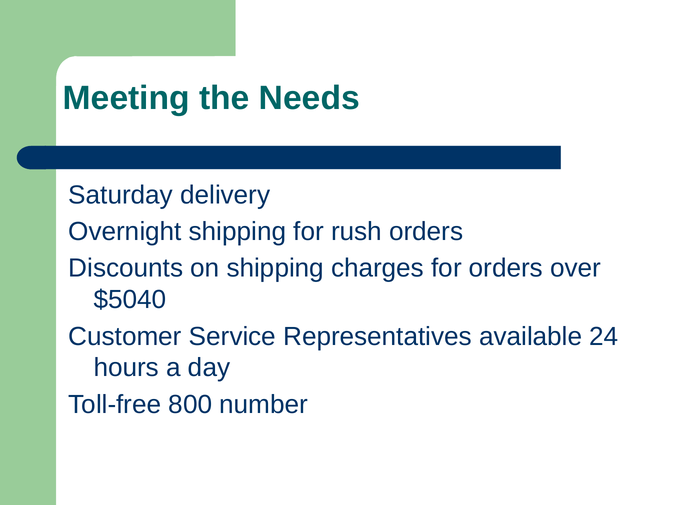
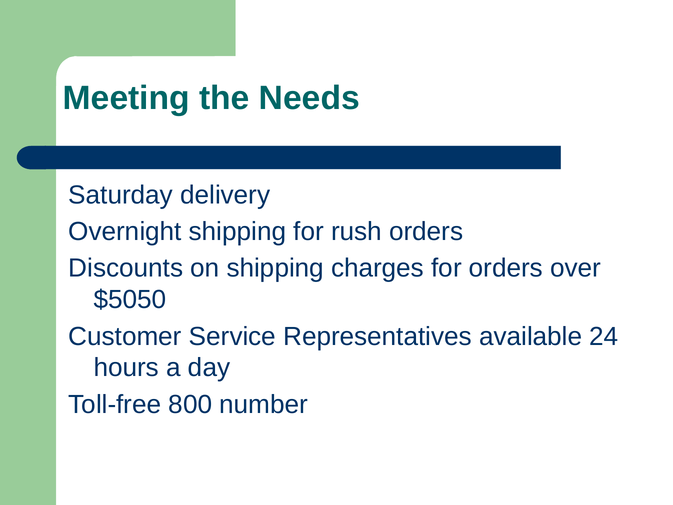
$5040: $5040 -> $5050 (130, 300)
